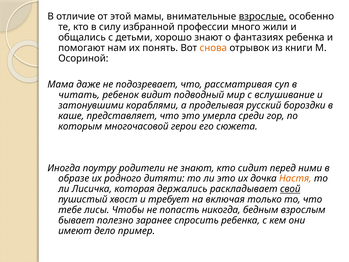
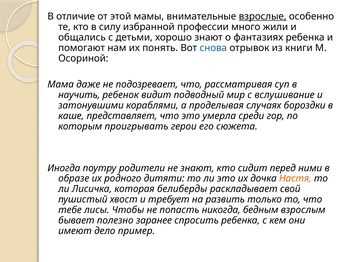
снова colour: orange -> blue (213, 48)
читать: читать -> научить (79, 95)
русский: русский -> случаях (264, 105)
многочасовой: многочасовой -> проигрывать (136, 126)
держались: держались -> белиберды (182, 189)
свой underline: present -> none (290, 189)
включая: включая -> развить (225, 199)
